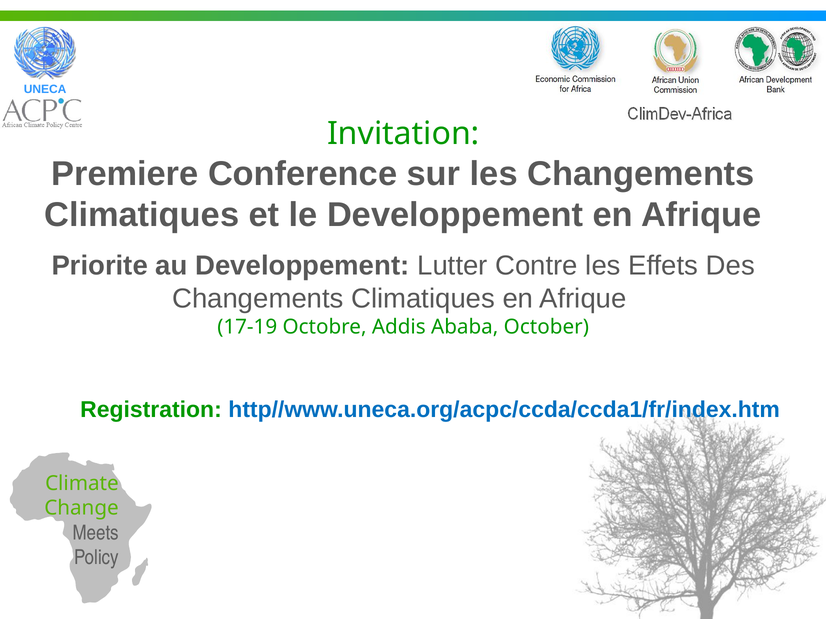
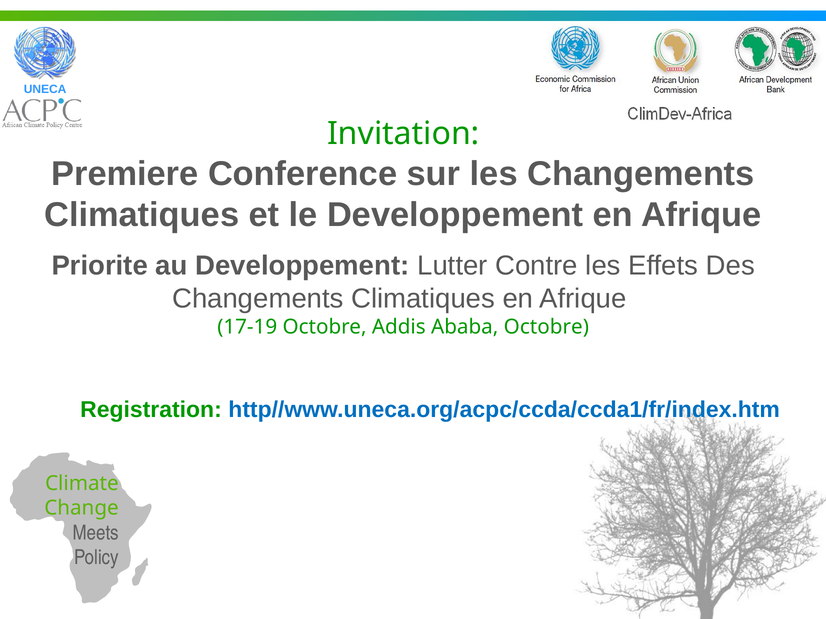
Ababa October: October -> Octobre (546, 327)
